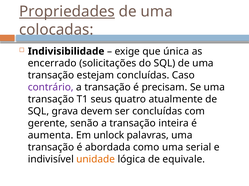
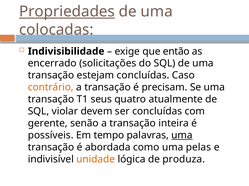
única: única -> então (176, 52)
contrário colour: purple -> orange (51, 88)
grava: grava -> violar (65, 112)
aumenta: aumenta -> possíveis (51, 136)
unlock: unlock -> tempo (109, 136)
uma underline: none -> present (182, 136)
serial: serial -> pelas (199, 148)
equivale: equivale -> produza (184, 160)
